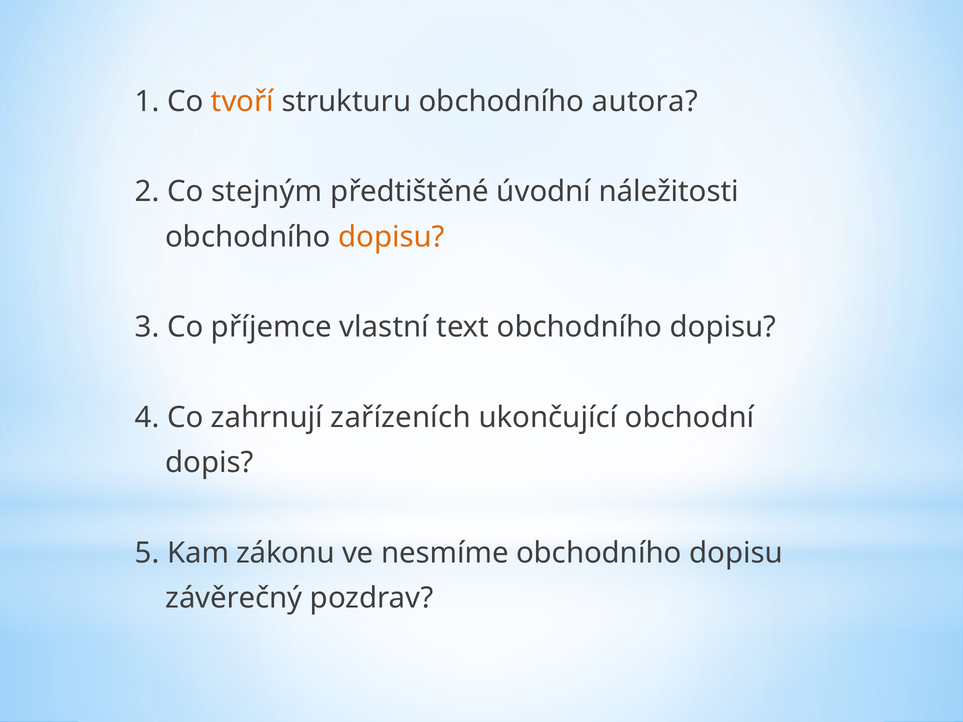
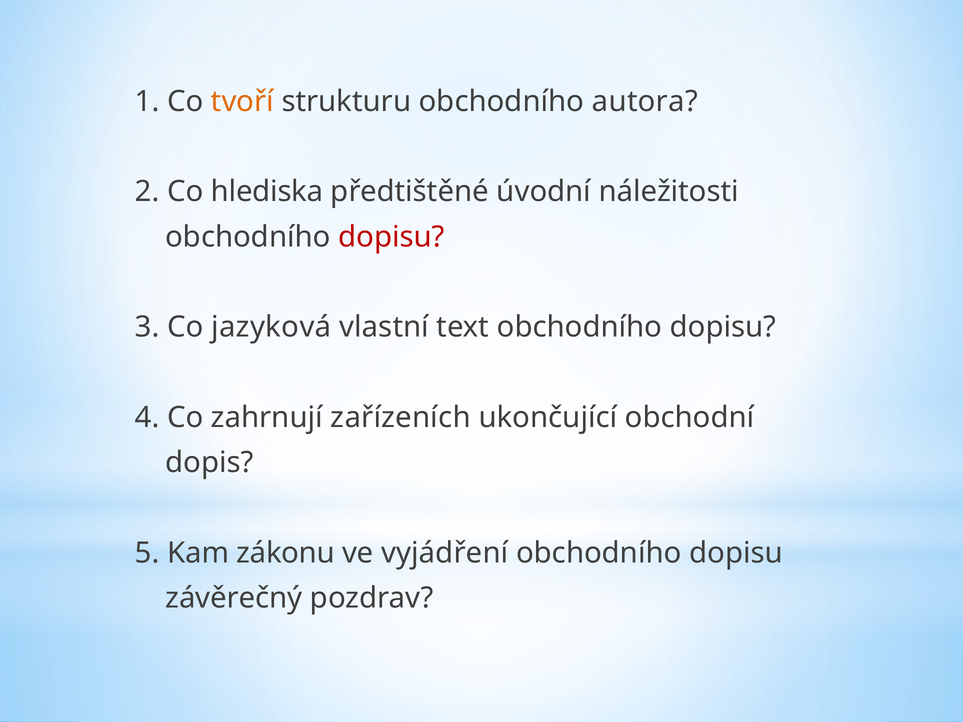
stejným: stejným -> hlediska (267, 192)
dopisu colour: orange -> red (391, 237)
příjemce: příjemce -> jazyková (271, 327)
nesmíme: nesmíme -> vyjádření (445, 553)
